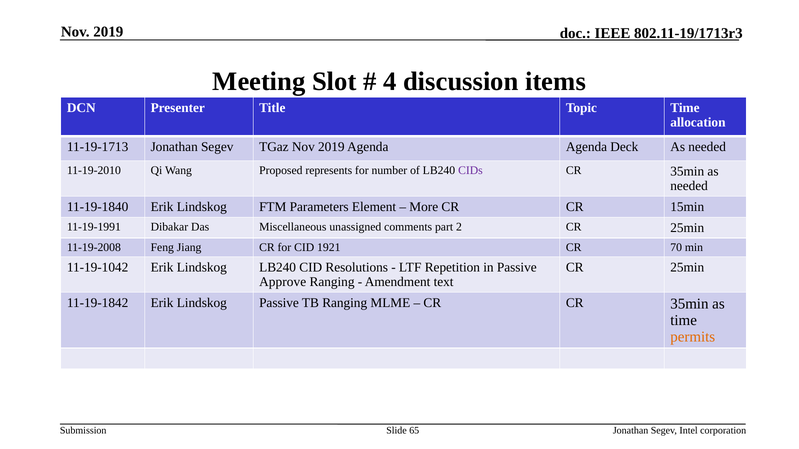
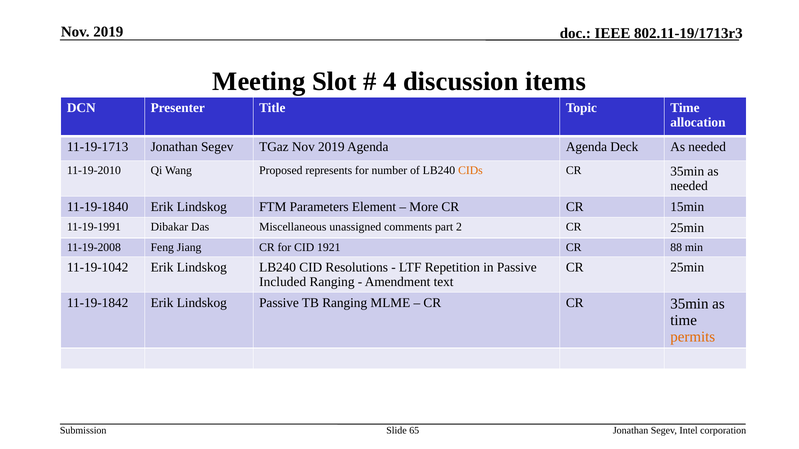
CIDs colour: purple -> orange (470, 171)
70: 70 -> 88 (676, 248)
Approve: Approve -> Included (283, 282)
